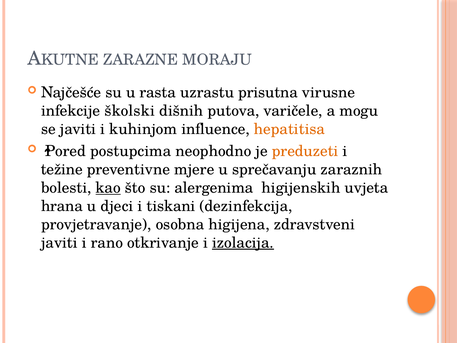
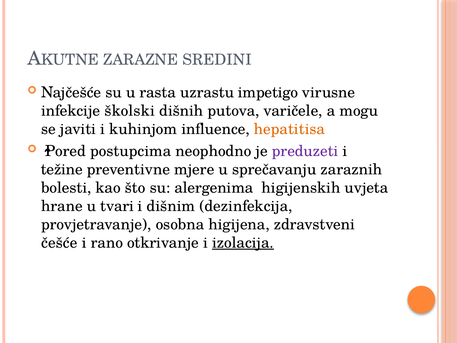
MORAJU: MORAJU -> SREDINI (217, 60)
prisutna: prisutna -> impetigo (268, 92)
preduzeti colour: orange -> purple (305, 151)
kao underline: present -> none (108, 188)
hrana: hrana -> hrane (62, 206)
djeci: djeci -> tvari (117, 206)
tiskani: tiskani -> dišnim (171, 206)
javiti: javiti -> češće (59, 242)
